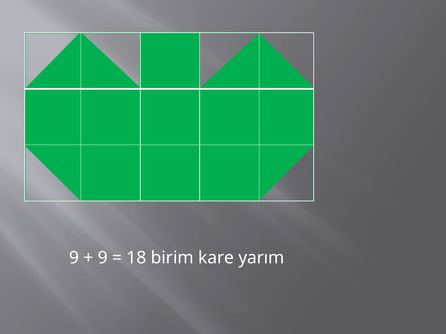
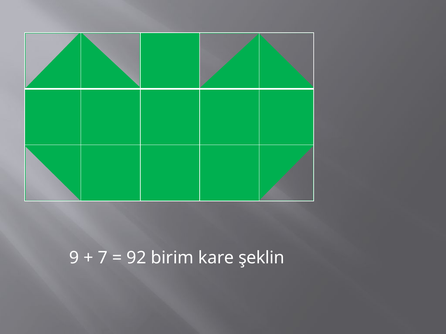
9: 9 -> 7 (103, 258)
18: 18 -> 92 (137, 258)
yarım: yarım -> şeklin (261, 258)
